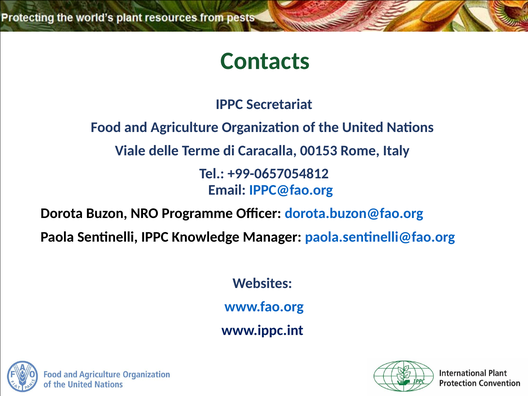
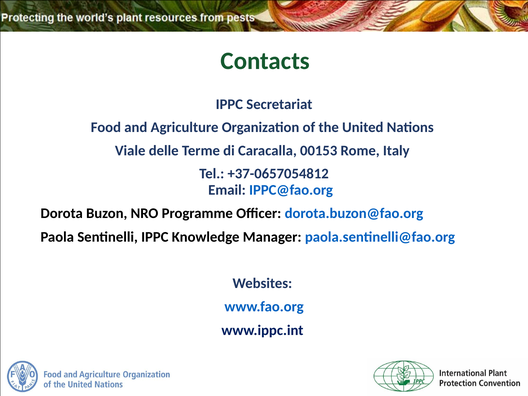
+99-0657054812: +99-0657054812 -> +37-0657054812 (278, 174)
